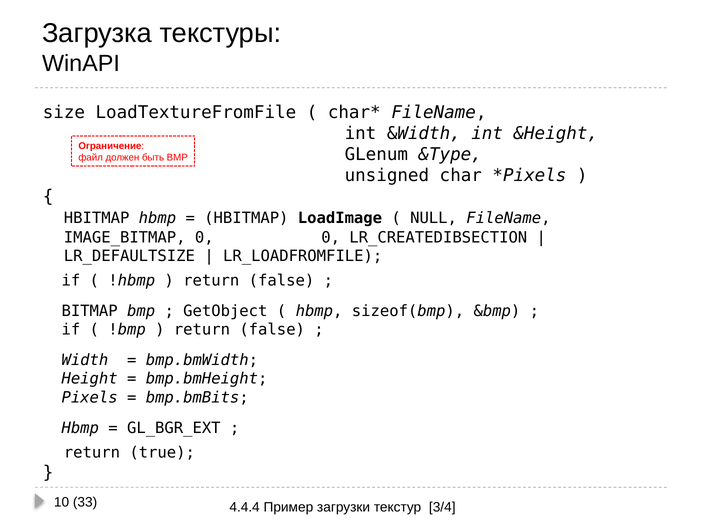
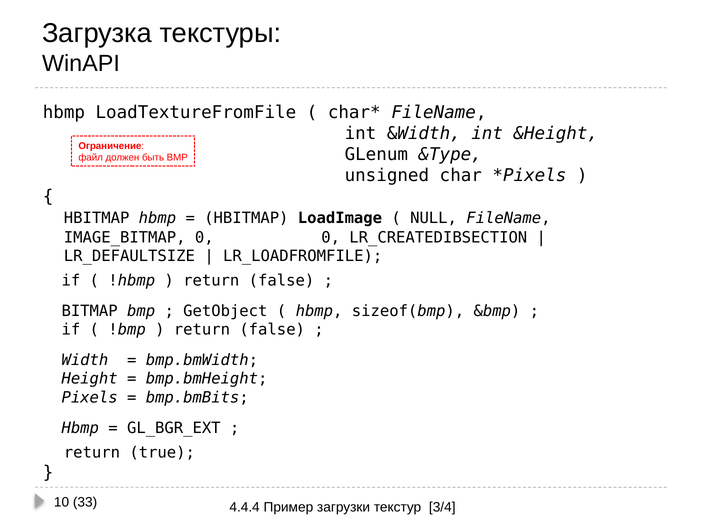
size: size -> hbmp (64, 113)
